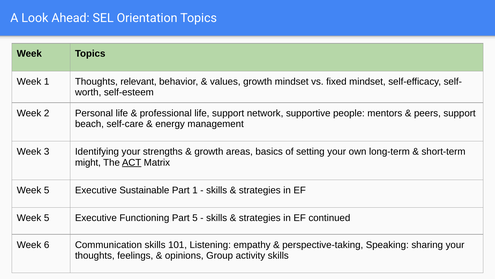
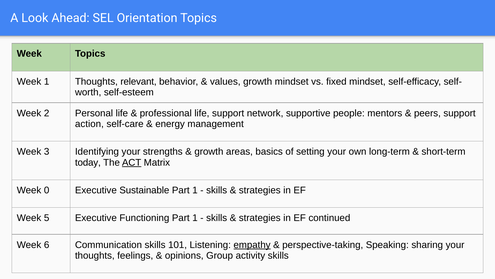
beach: beach -> action (89, 124)
might: might -> today (88, 162)
5: 5 -> 0 (47, 190)
Functioning Part 5: 5 -> 1 (195, 218)
empathy underline: none -> present (252, 244)
